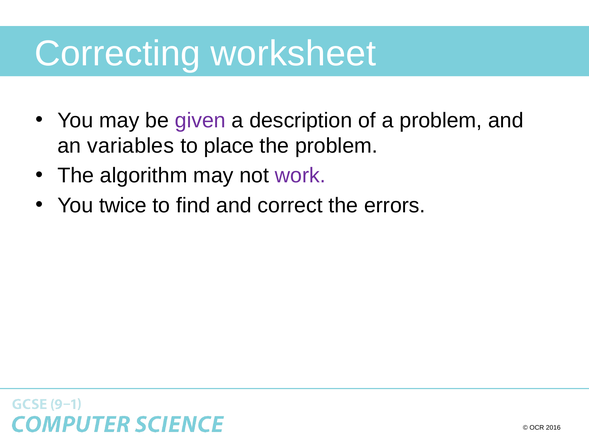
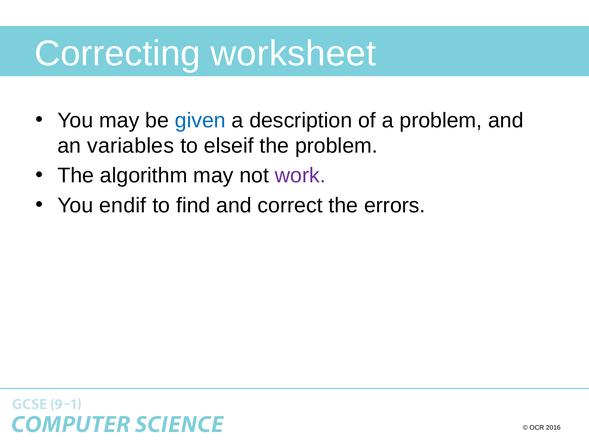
given colour: purple -> blue (200, 120)
place: place -> elseif (229, 146)
twice: twice -> endif (123, 205)
